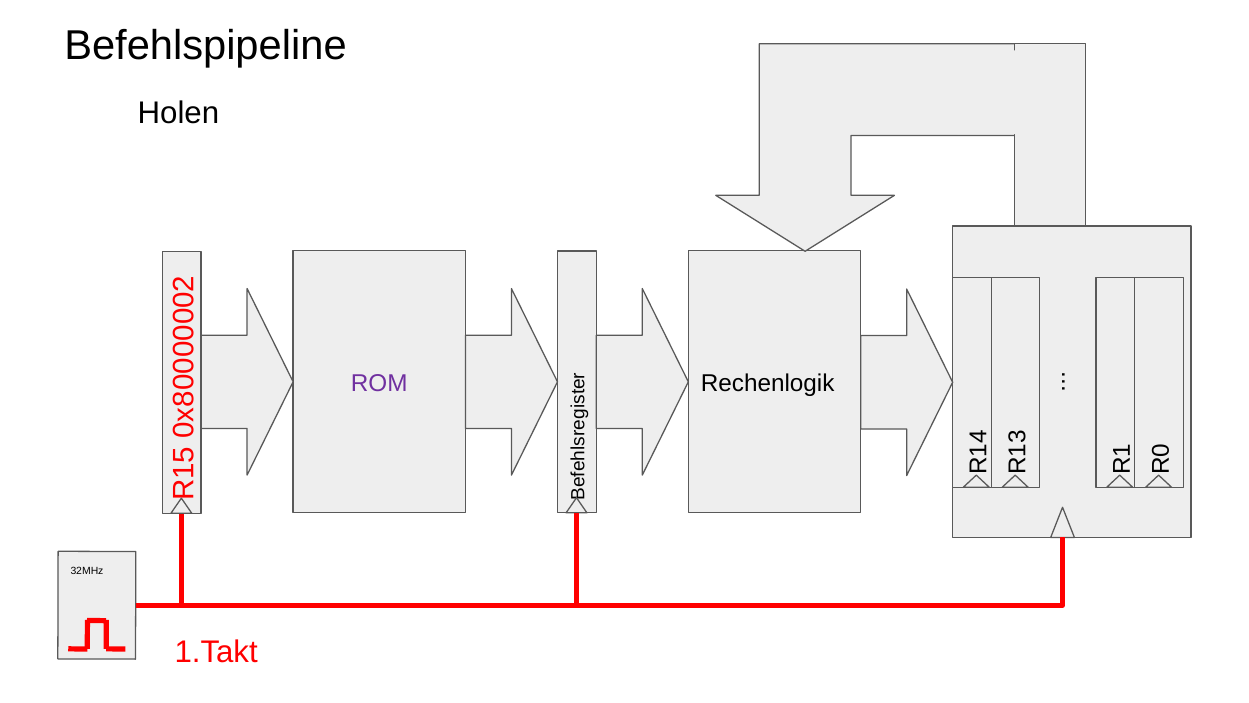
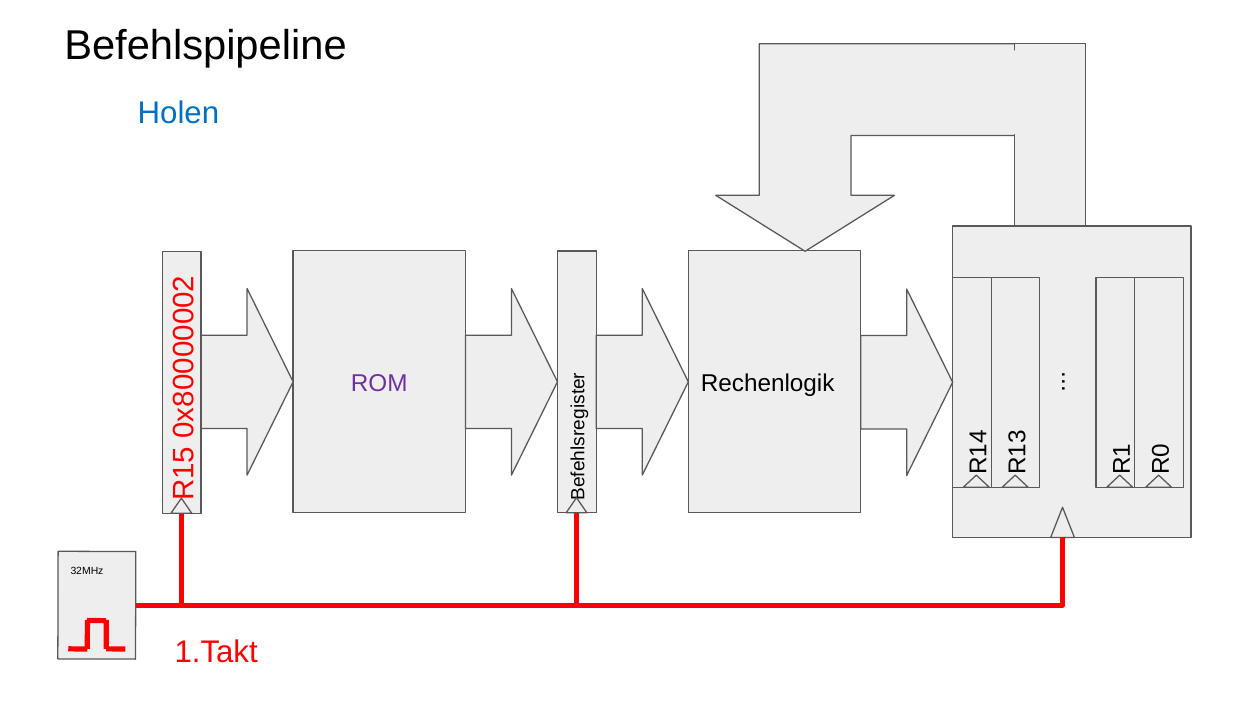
Holen colour: black -> blue (178, 113)
